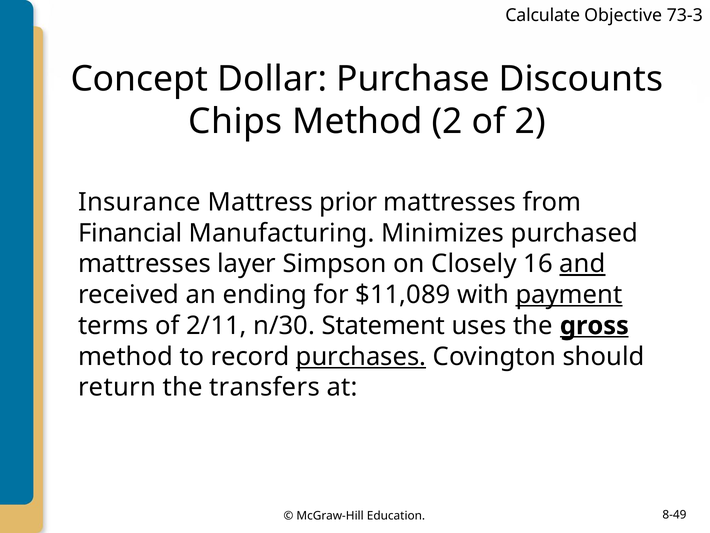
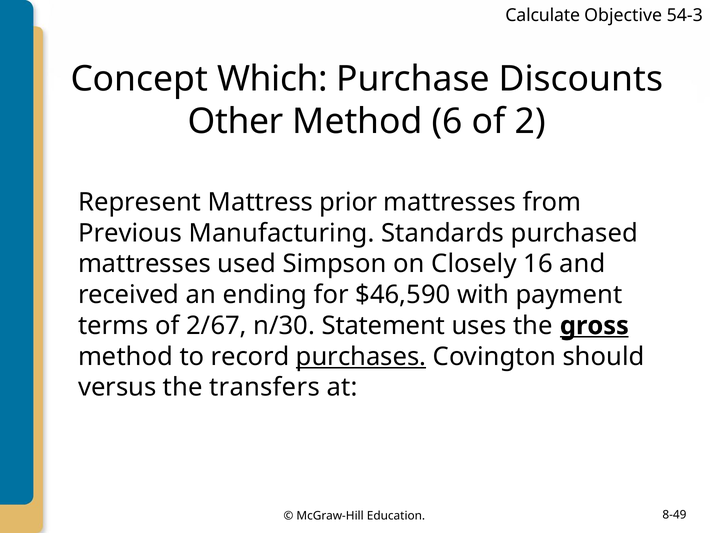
73-3: 73-3 -> 54-3 (685, 15)
Dollar: Dollar -> Which (272, 79)
Chips: Chips -> Other (236, 121)
Method 2: 2 -> 6 (447, 121)
Insurance: Insurance -> Represent (140, 202)
Financial: Financial -> Previous (130, 233)
Minimizes: Minimizes -> Standards (443, 233)
layer: layer -> used (247, 264)
and underline: present -> none (582, 264)
$11,089: $11,089 -> $46,590 (403, 295)
payment underline: present -> none (569, 295)
2/11: 2/11 -> 2/67 (217, 325)
return: return -> versus (117, 387)
